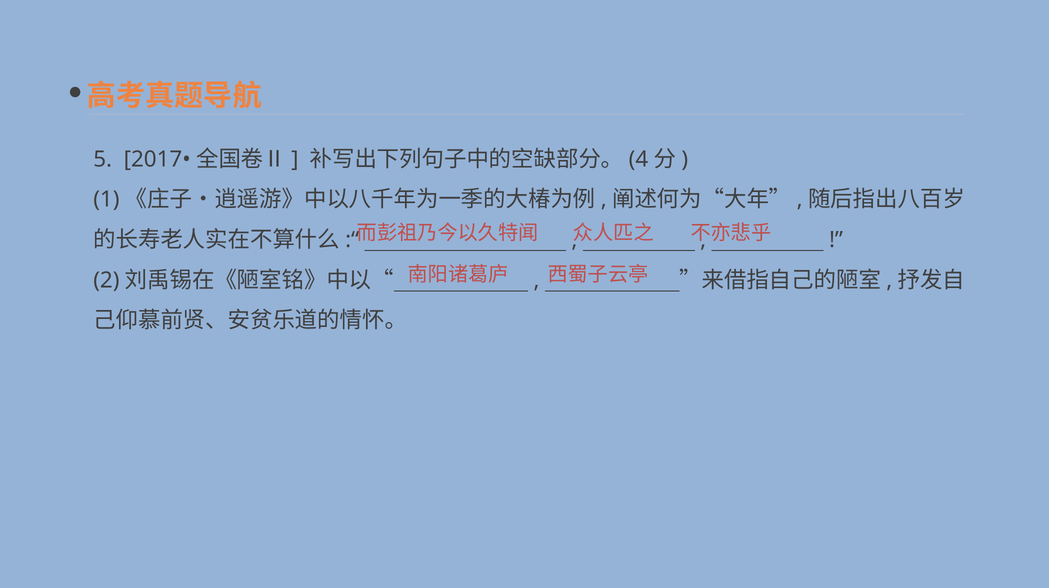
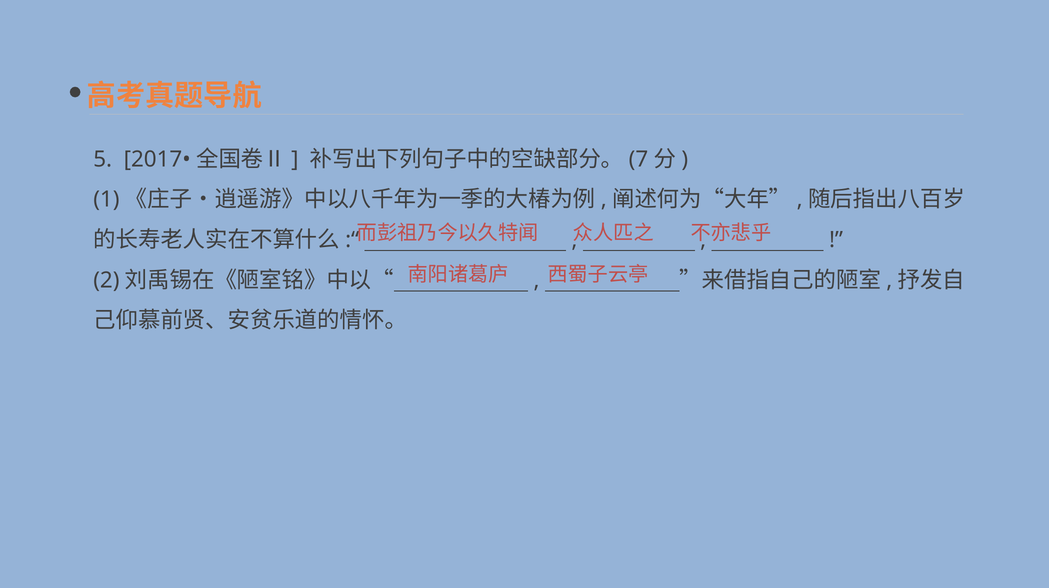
4: 4 -> 7 (638, 159)
